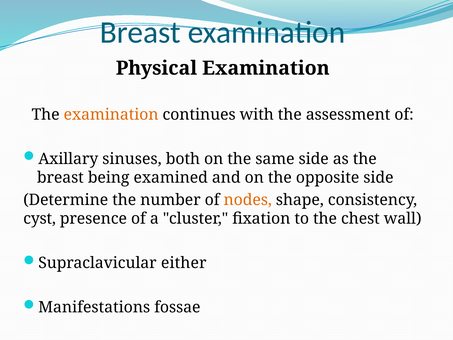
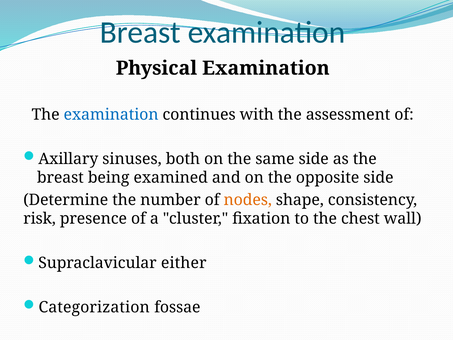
examination colour: orange -> blue (111, 114)
cyst: cyst -> risk (40, 219)
Manifestations: Manifestations -> Categorization (94, 307)
